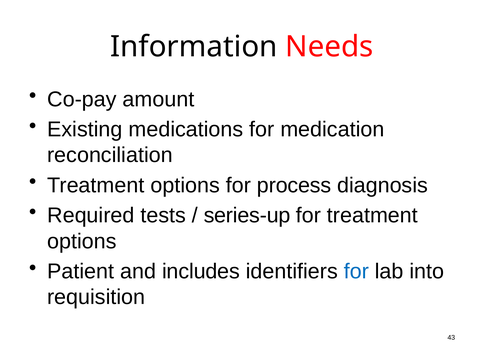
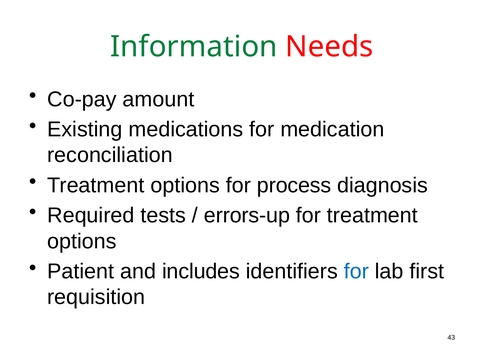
Information colour: black -> green (194, 47)
series-up: series-up -> errors-up (247, 215)
into: into -> first (427, 271)
